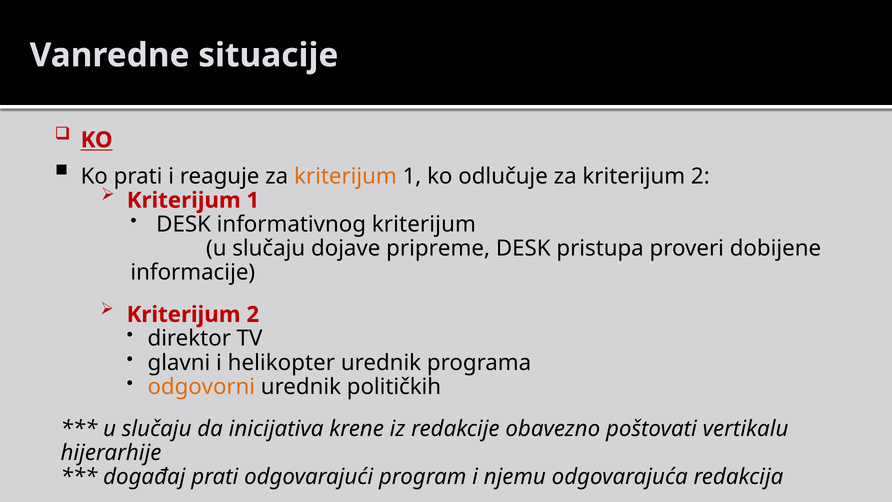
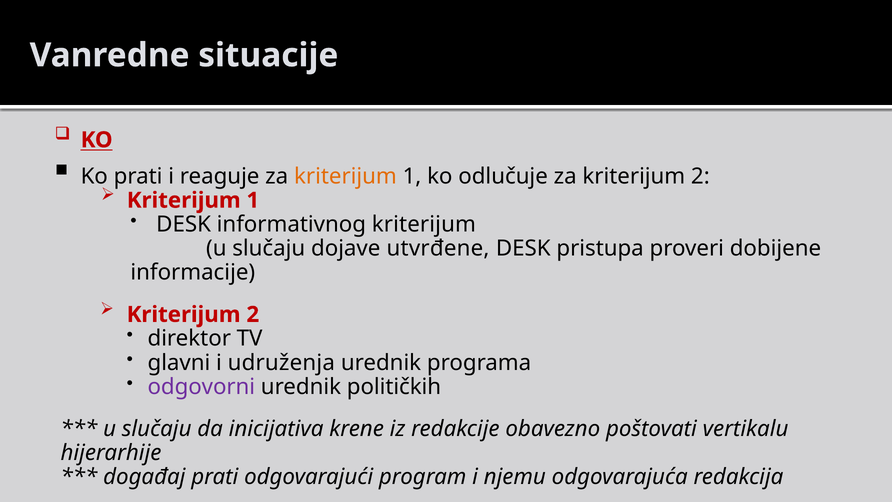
pripreme: pripreme -> utvrđene (438, 248)
helikopter: helikopter -> udruženja (281, 363)
odgovorni colour: orange -> purple (201, 387)
